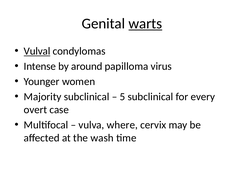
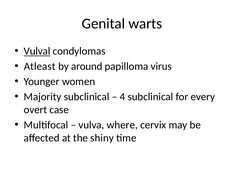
warts underline: present -> none (145, 24)
Intense: Intense -> Atleast (40, 66)
5: 5 -> 4 (122, 97)
wash: wash -> shiny (102, 138)
